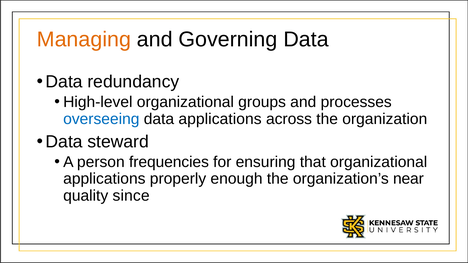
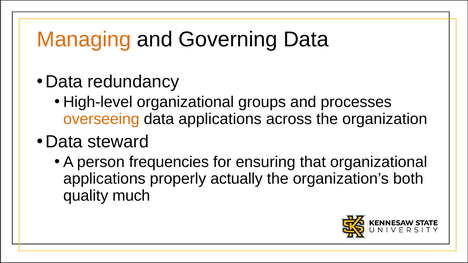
overseeing colour: blue -> orange (101, 119)
enough: enough -> actually (237, 179)
near: near -> both (408, 179)
since: since -> much (131, 196)
